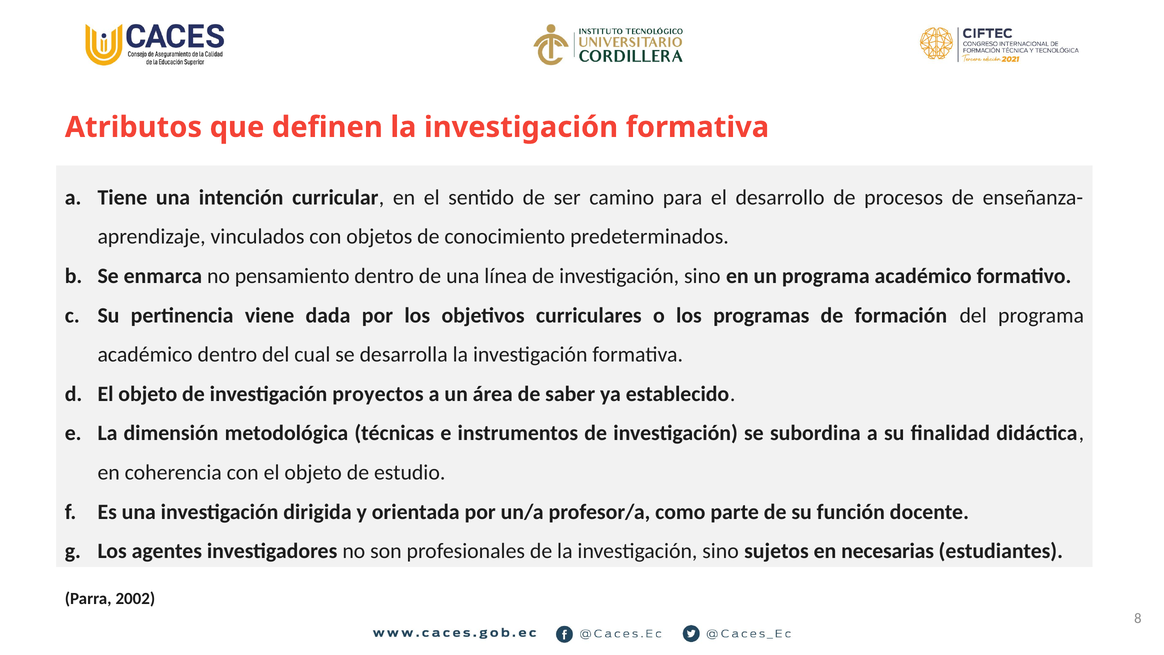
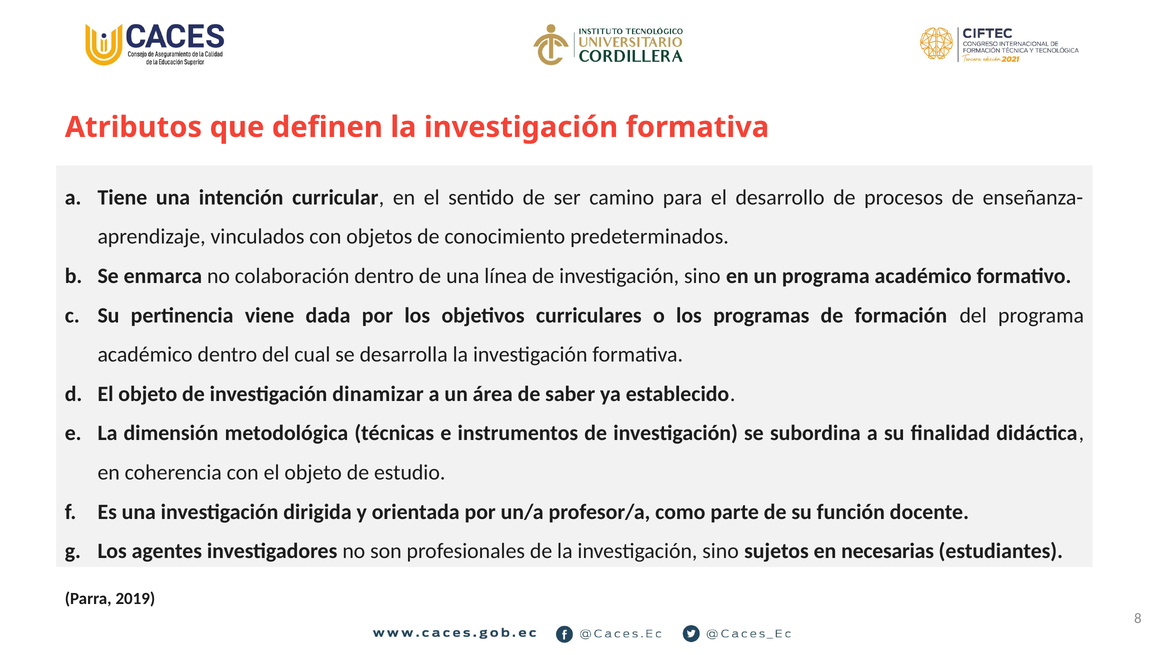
pensamiento: pensamiento -> colaboración (292, 276)
proyectos: proyectos -> dinamizar (378, 394)
2002: 2002 -> 2019 (135, 598)
